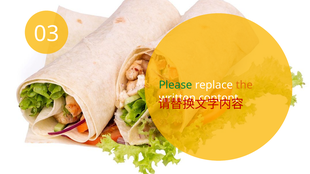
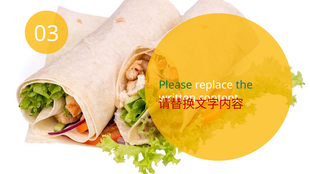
the colour: orange -> blue (244, 85)
